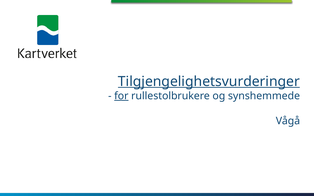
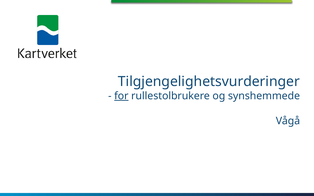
Tilgjengelighetsvurderinger underline: present -> none (209, 82)
